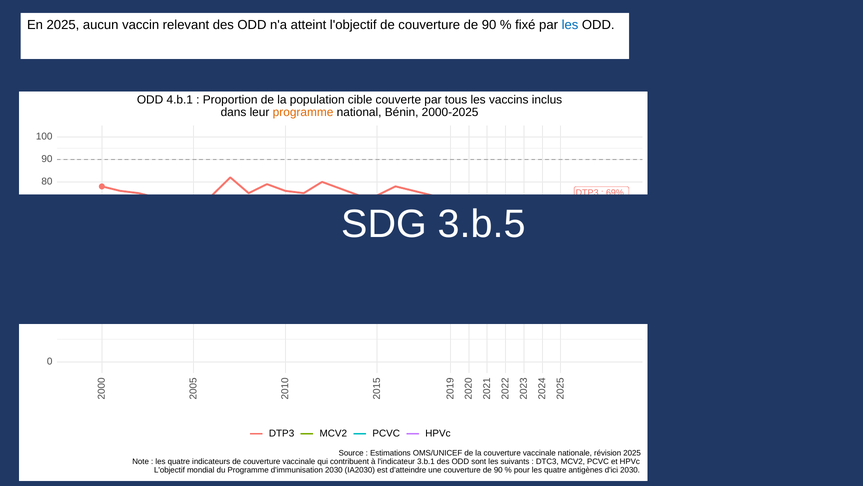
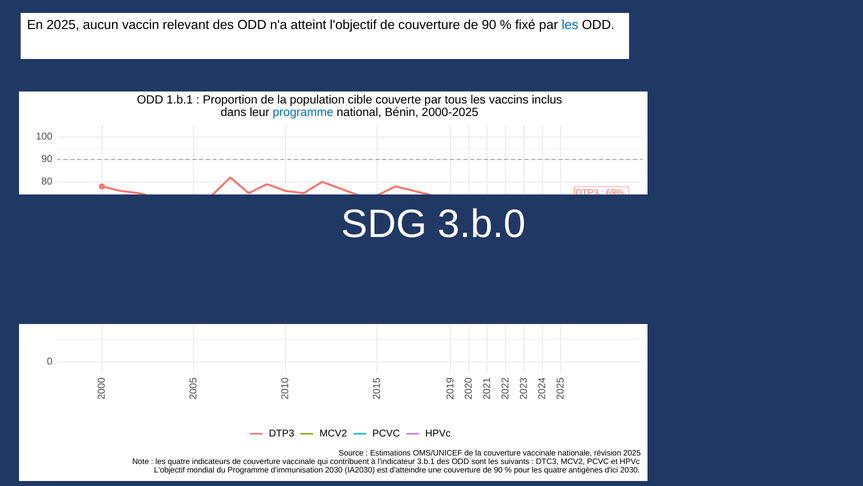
4.b.1: 4.b.1 -> 1.b.1 (180, 99)
programme colour: orange -> blue (303, 112)
3.b.5: 3.b.5 -> 3.b.0 (482, 224)
